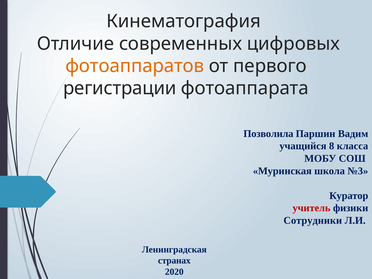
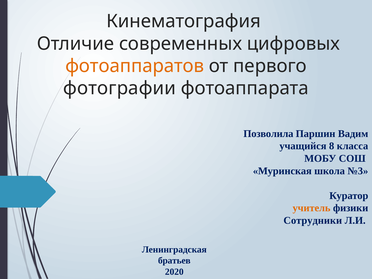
регистрации: регистрации -> фотографии (120, 88)
учитель colour: red -> orange (312, 208)
странах: странах -> братьев (174, 261)
